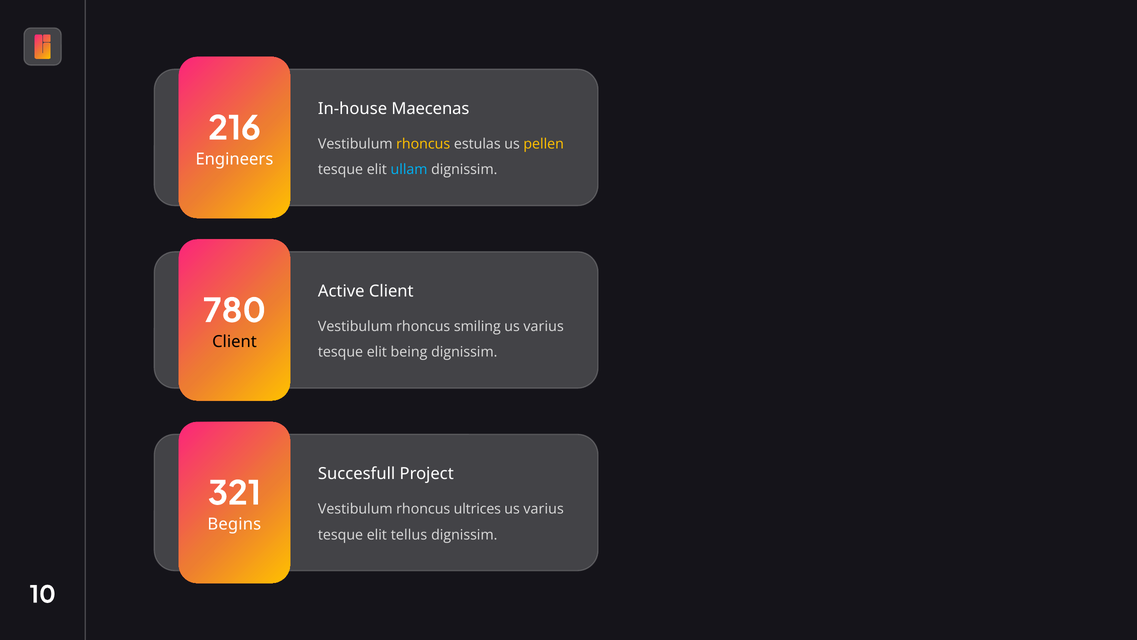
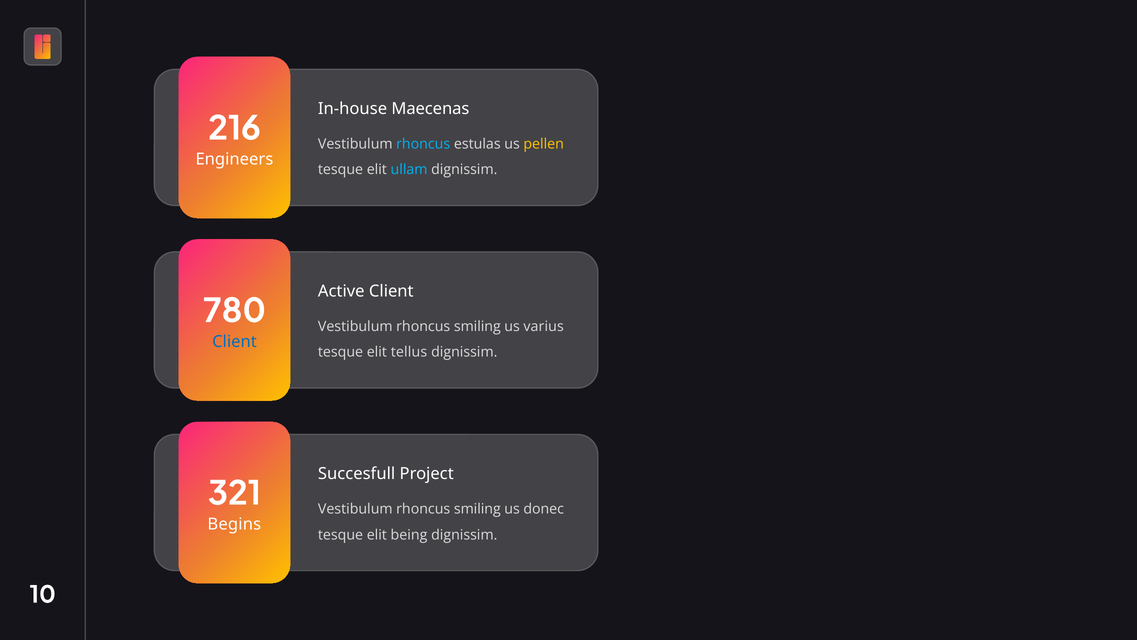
rhoncus colour: yellow -> light blue (423, 144)
Client colour: black -> blue (234, 342)
being: being -> tellus (409, 352)
ultrices: ultrices -> smiling (477, 509)
varius: varius -> donec (544, 509)
tellus: tellus -> being (409, 534)
